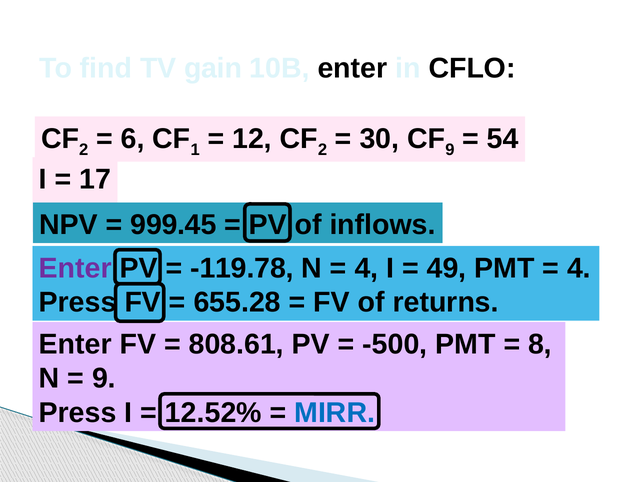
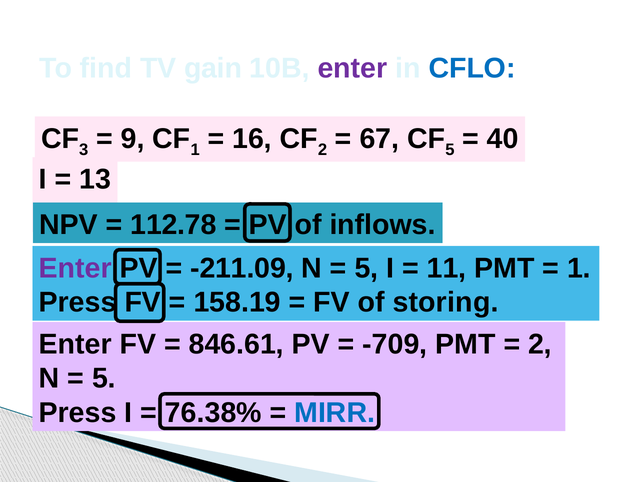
enter colour: black -> purple (352, 68)
CFLO colour: black -> blue (472, 68)
2: 2 -> 3 (84, 150)
6: 6 -> 9 (133, 139)
12: 12 -> 16 (252, 139)
30: 30 -> 67 (379, 139)
9: 9 -> 5 (450, 150)
54: 54 -> 40 (503, 139)
17: 17 -> 13 (95, 179)
999.45: 999.45 -> 112.78 (173, 225)
-119.78: -119.78 -> -211.09 (242, 268)
4: 4 -> 5 (366, 268)
49: 49 -> 11 (446, 268)
4: 4 -> 1 (579, 268)
655.28: 655.28 -> 158.19 (237, 302)
returns: returns -> storing (446, 302)
808.61: 808.61 -> 846.61 (236, 344)
-500: -500 -> -709 (395, 344)
8: 8 -> 2 (540, 344)
9: 9 -> 5 (104, 378)
12.52%: 12.52% -> 76.38% (213, 412)
